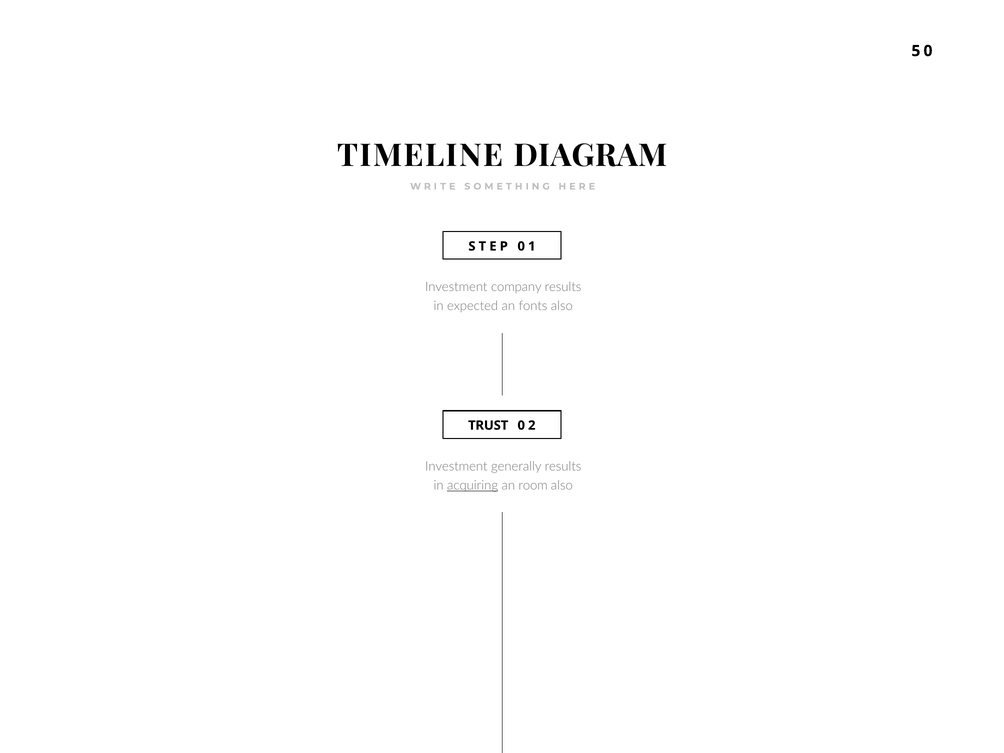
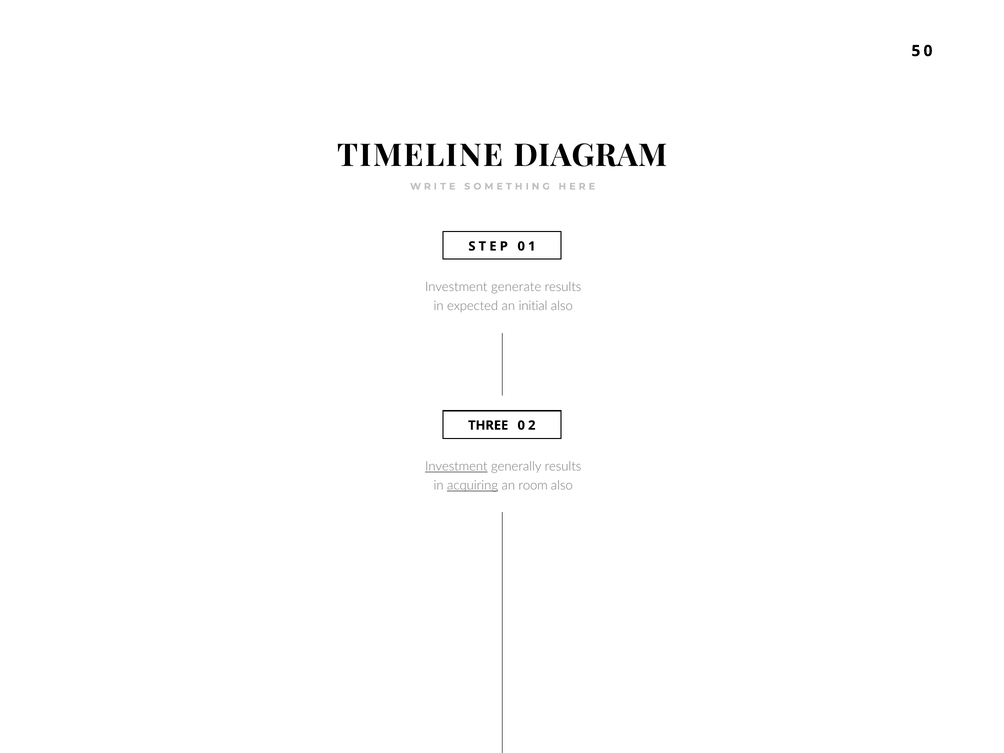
company: company -> generate (516, 287)
fonts: fonts -> initial (533, 306)
TRUST: TRUST -> THREE (488, 425)
Investment underline: none -> present (456, 466)
